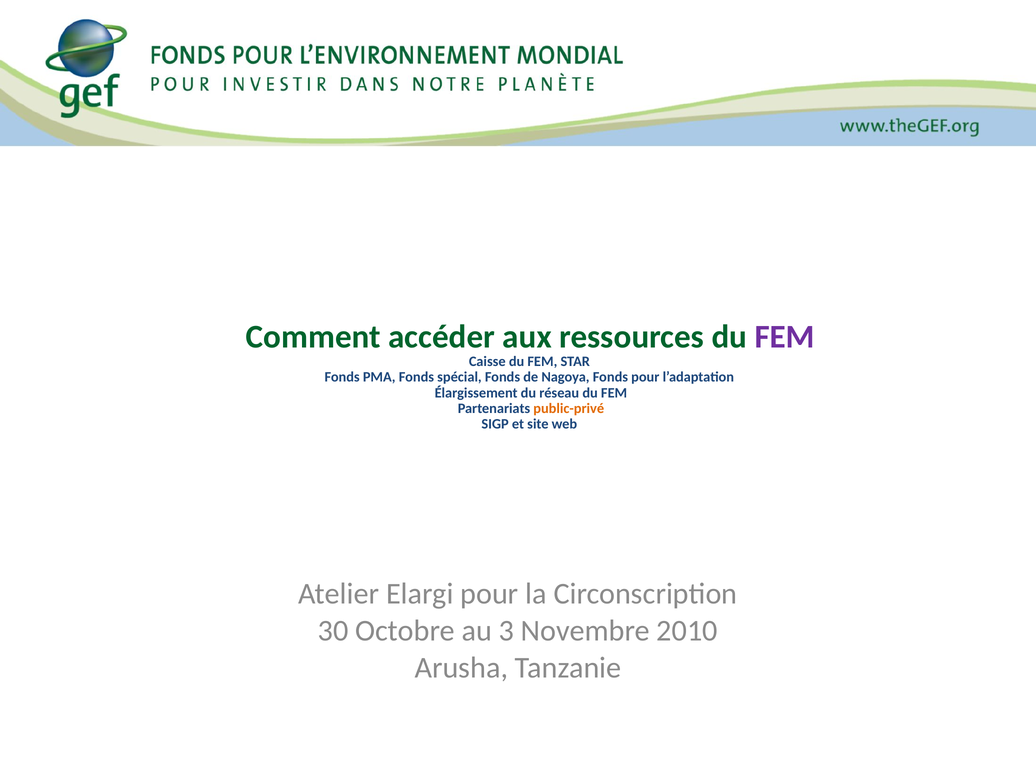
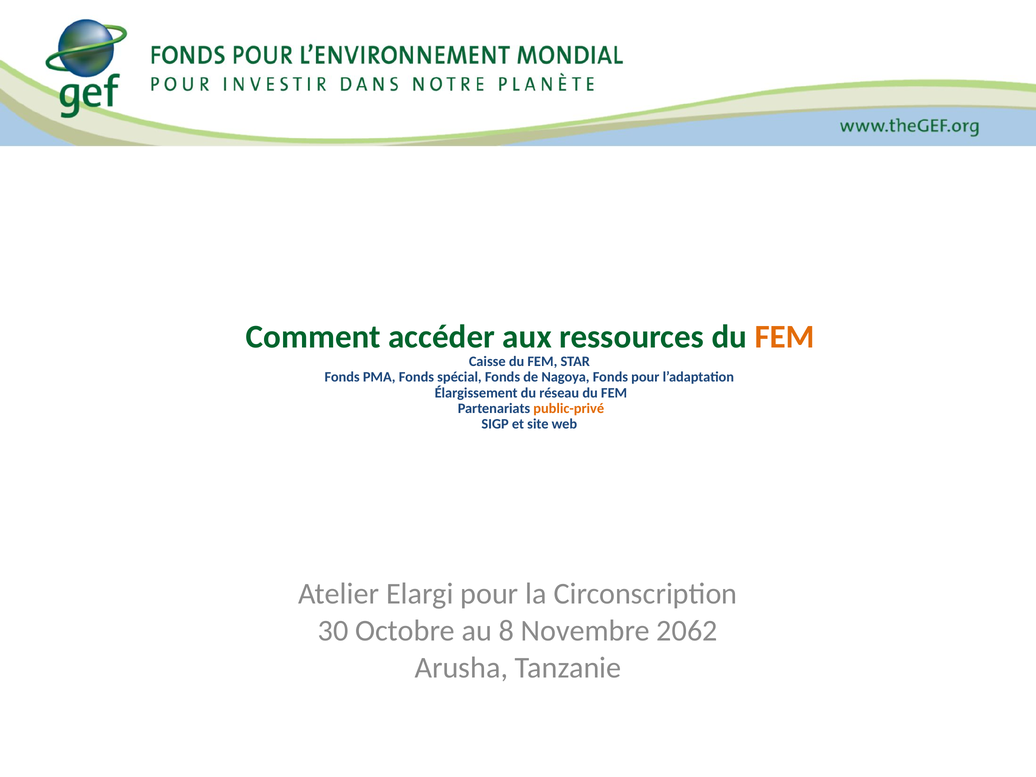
FEM colour: purple -> orange (785, 337)
3: 3 -> 8 (506, 631)
2010: 2010 -> 2062 (687, 631)
